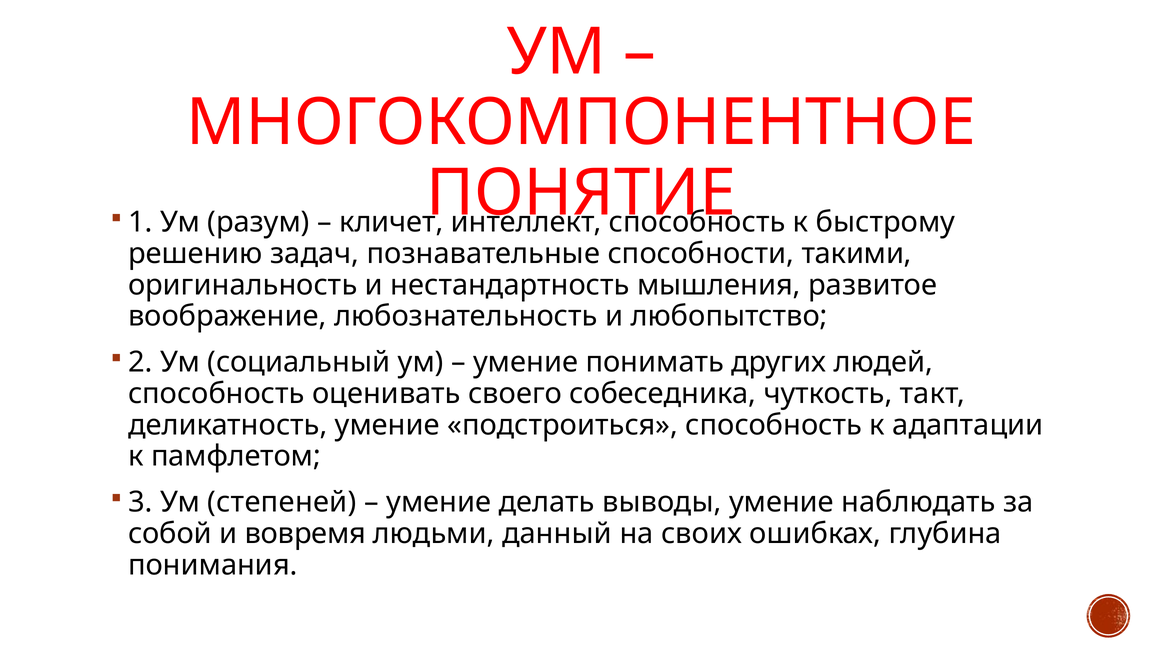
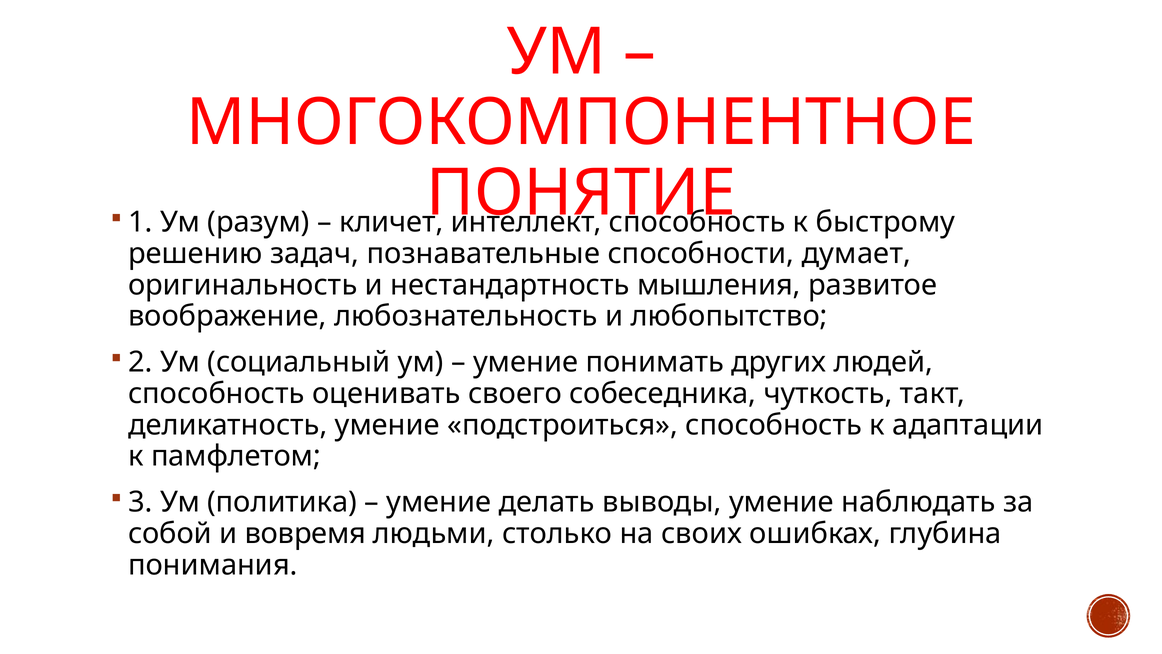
такими: такими -> думает (856, 253)
степеней: степеней -> политика (282, 502)
данный: данный -> столько (557, 533)
